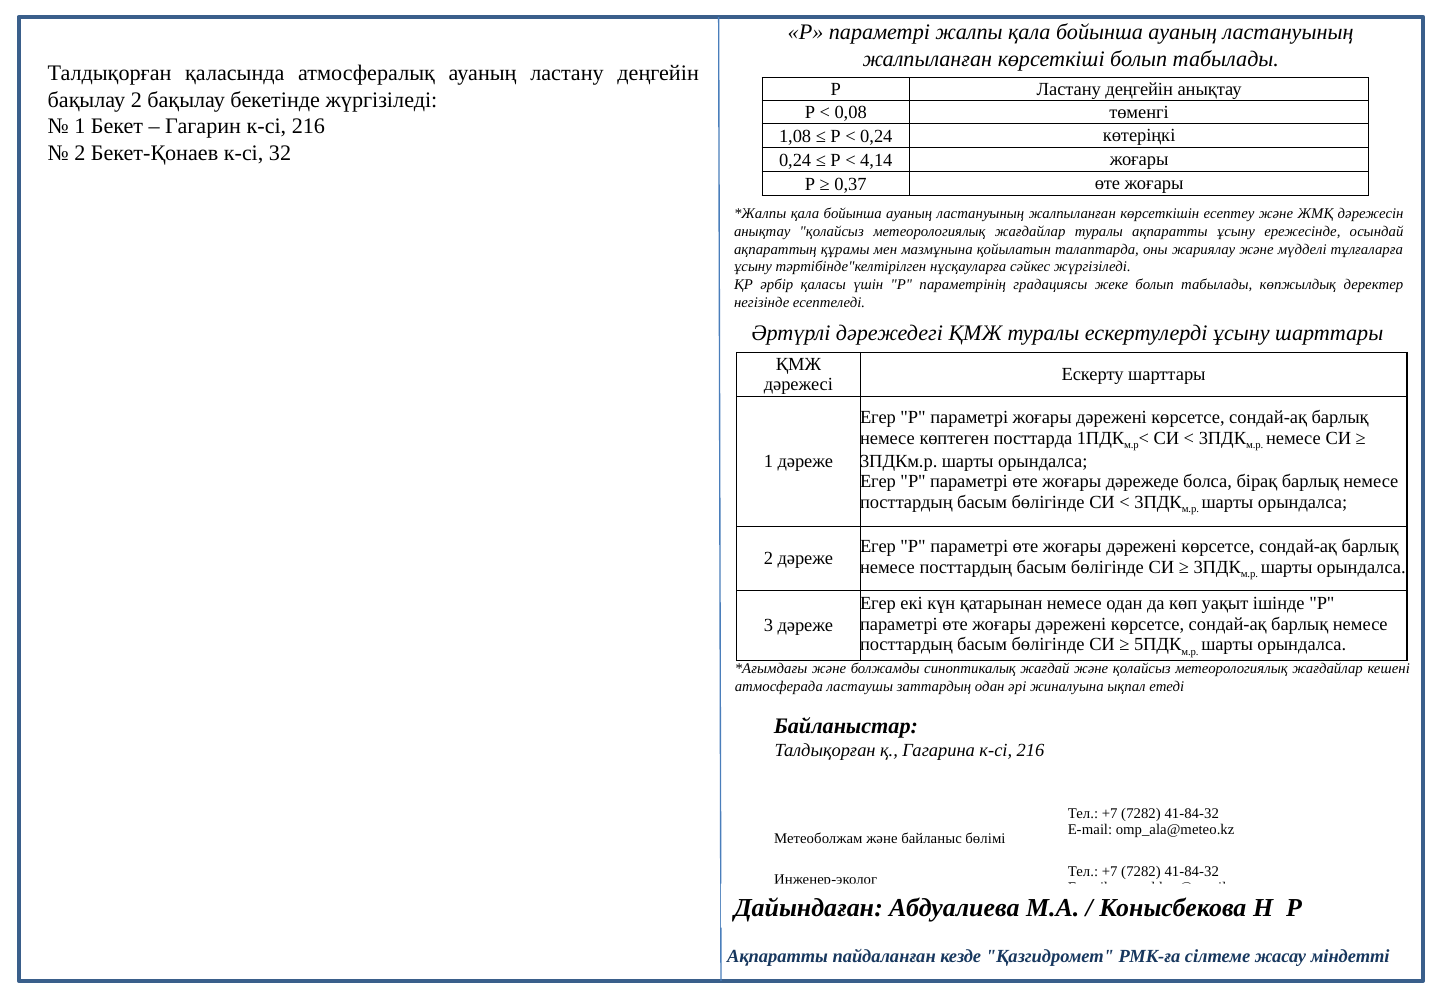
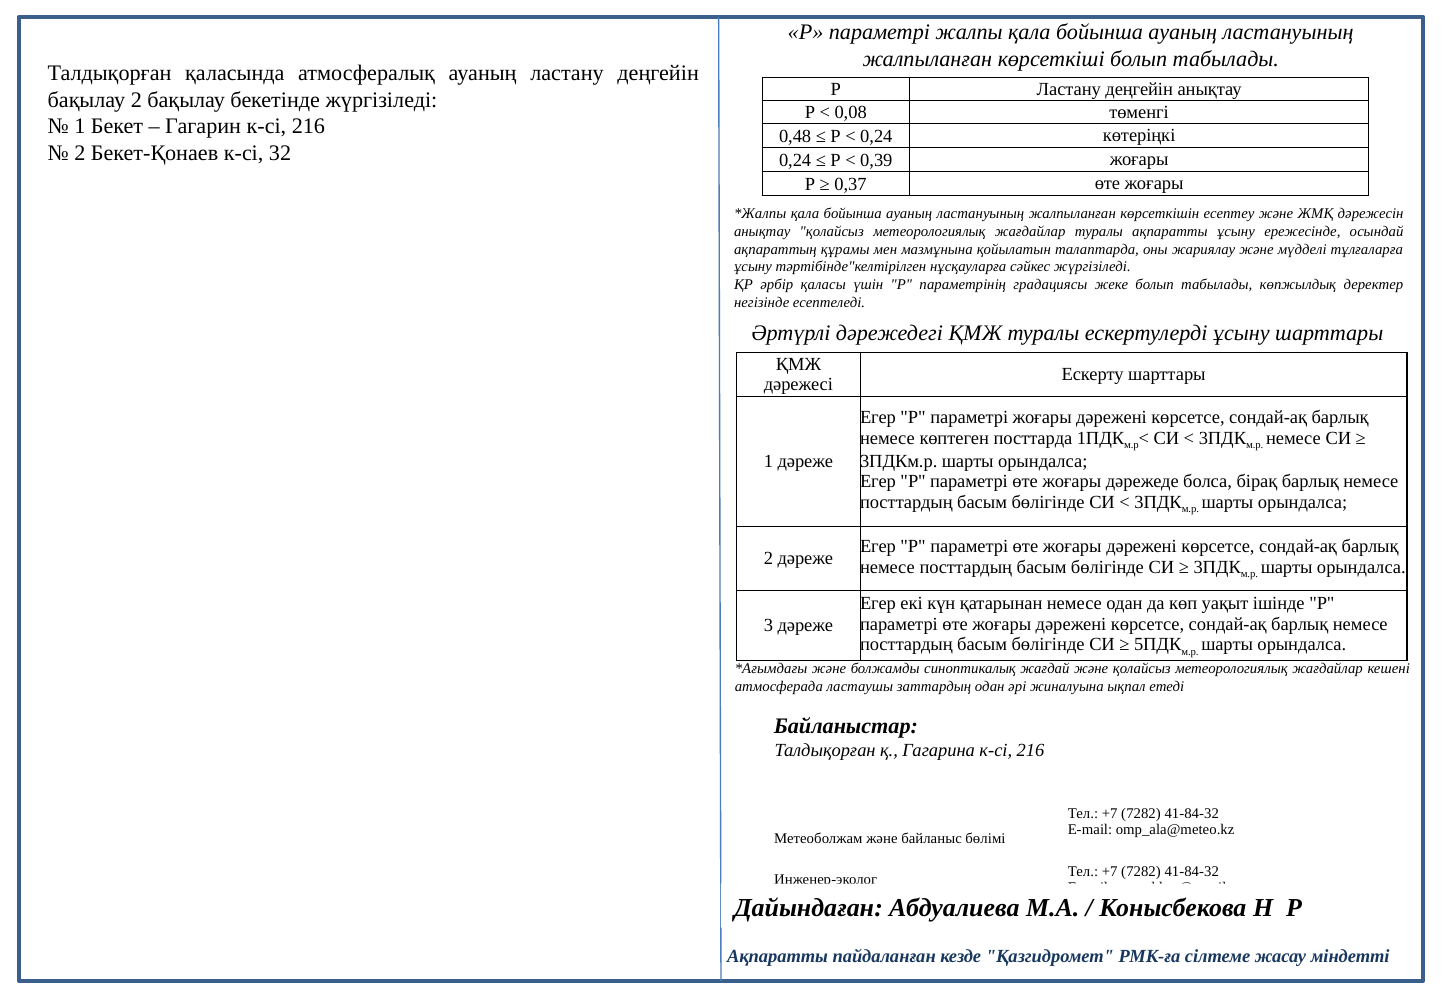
1,08: 1,08 -> 0,48 (795, 137)
4,14: 4,14 -> 0,39 (876, 160)
